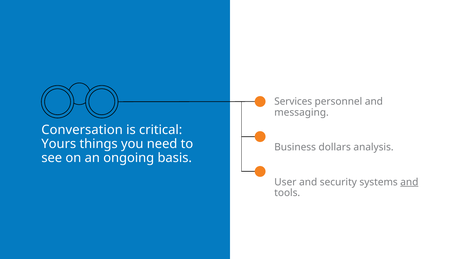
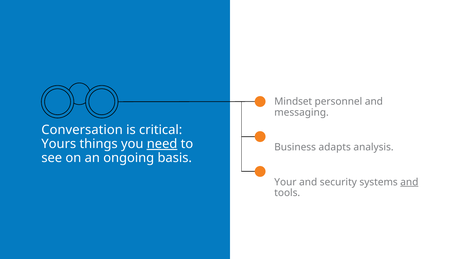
Services: Services -> Mindset (293, 101)
need underline: none -> present (162, 144)
dollars: dollars -> adapts (335, 147)
User: User -> Your (285, 182)
